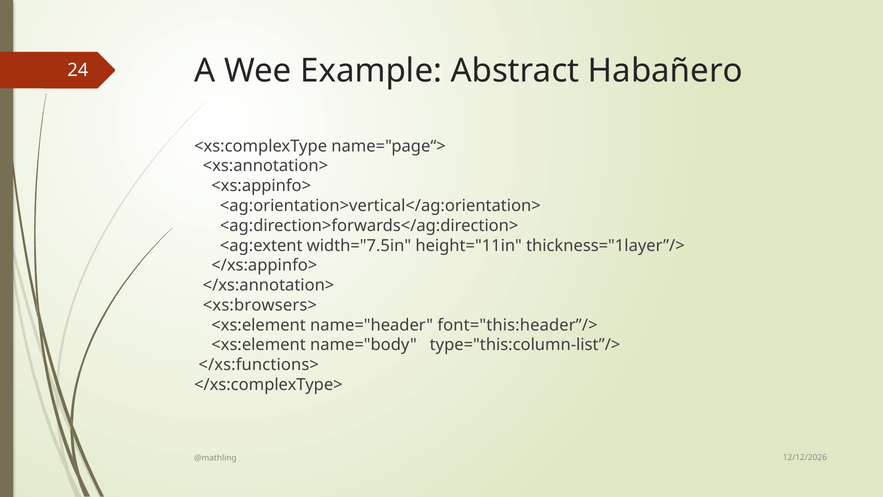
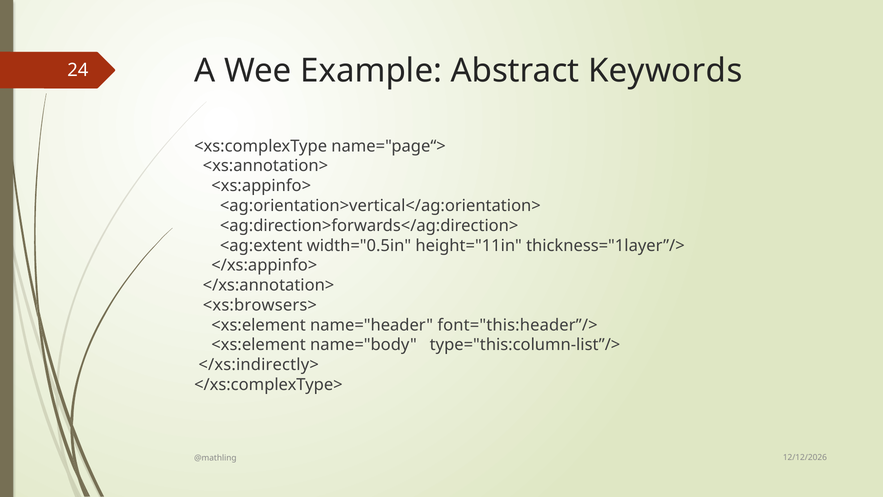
Habañero: Habañero -> Keywords (665, 71)
width="7.5in: width="7.5in -> width="0.5in (359, 245)
</xs:functions>: </xs:functions> -> </xs:indirectly> (259, 365)
